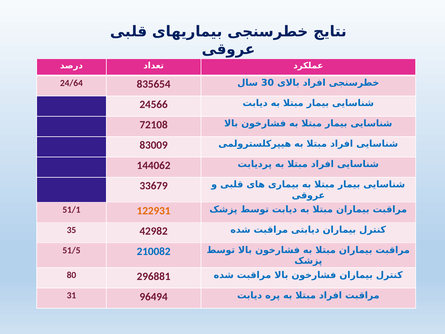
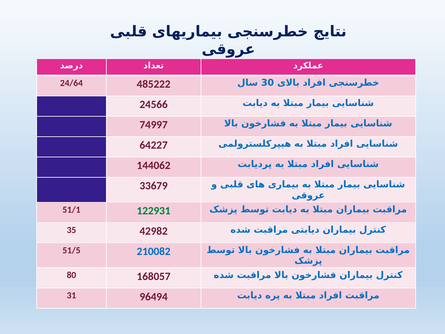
835654: 835654 -> 485222 (154, 84)
72108: 72108 -> 74997 (154, 125)
83009: 83009 -> 64227 (154, 145)
122931 colour: orange -> green (154, 211)
296881: 296881 -> 168057 (154, 276)
